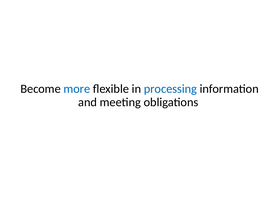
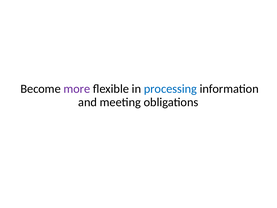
more colour: blue -> purple (77, 89)
